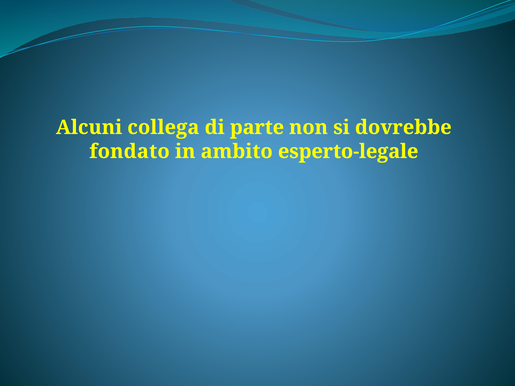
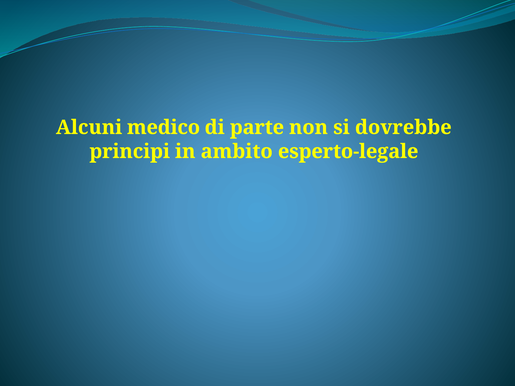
collega: collega -> medico (164, 128)
fondato: fondato -> principi (130, 152)
